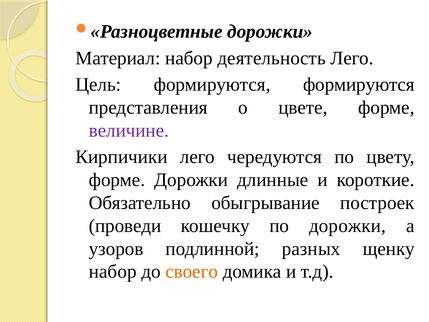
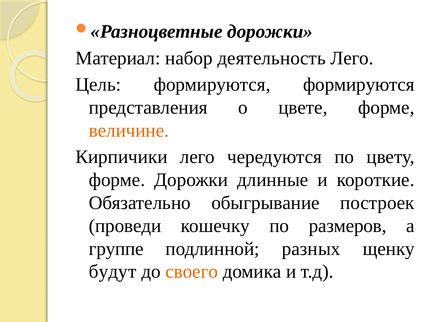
величине colour: purple -> orange (129, 130)
по дорожки: дорожки -> размеров (348, 226)
узоров: узоров -> группе (116, 249)
набор: набор -> будут (113, 271)
